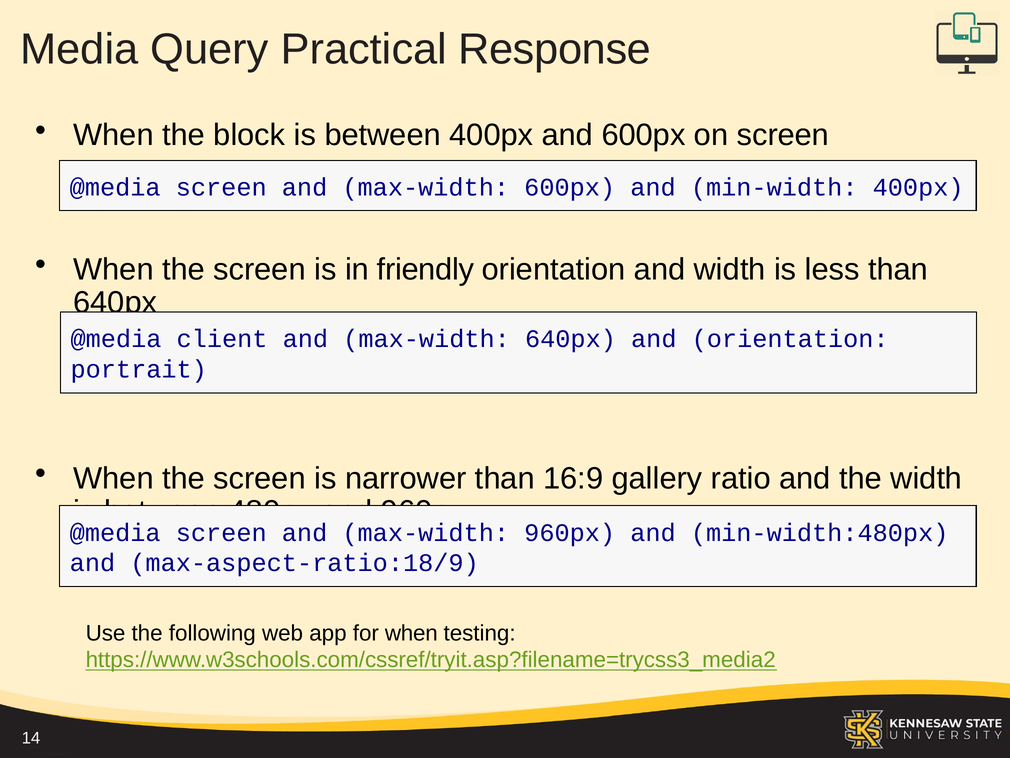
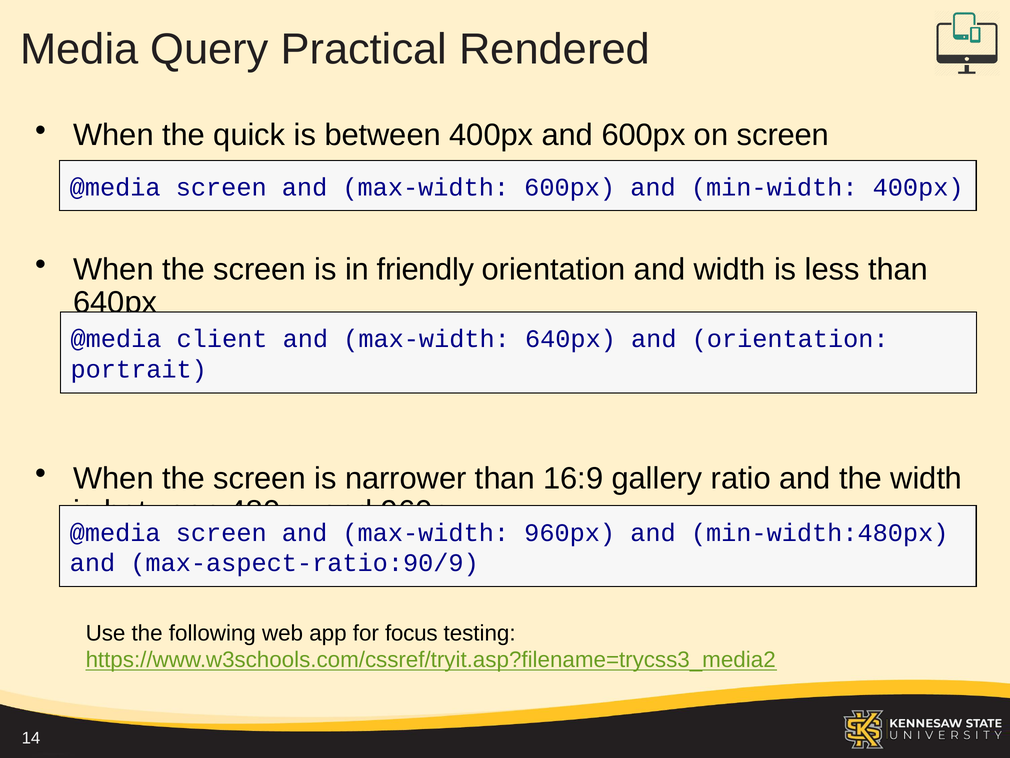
Response: Response -> Rendered (554, 49)
block: block -> quick (249, 135)
max-aspect-ratio:18/9: max-aspect-ratio:18/9 -> max-aspect-ratio:90/9 (305, 563)
for when: when -> focus (411, 633)
